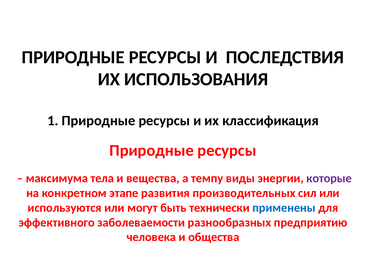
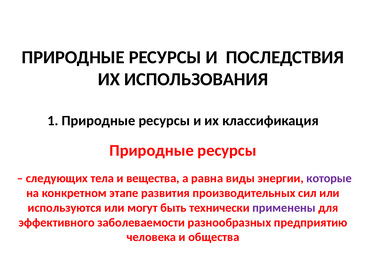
максимума: максимума -> следующих (57, 179)
темпу: темпу -> равна (207, 179)
применены colour: blue -> purple (284, 208)
